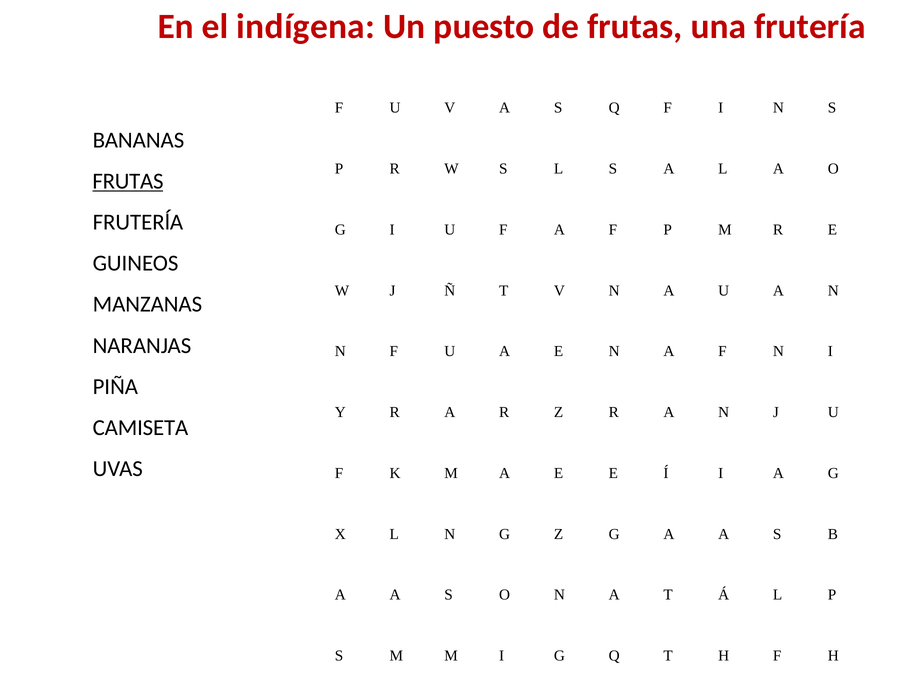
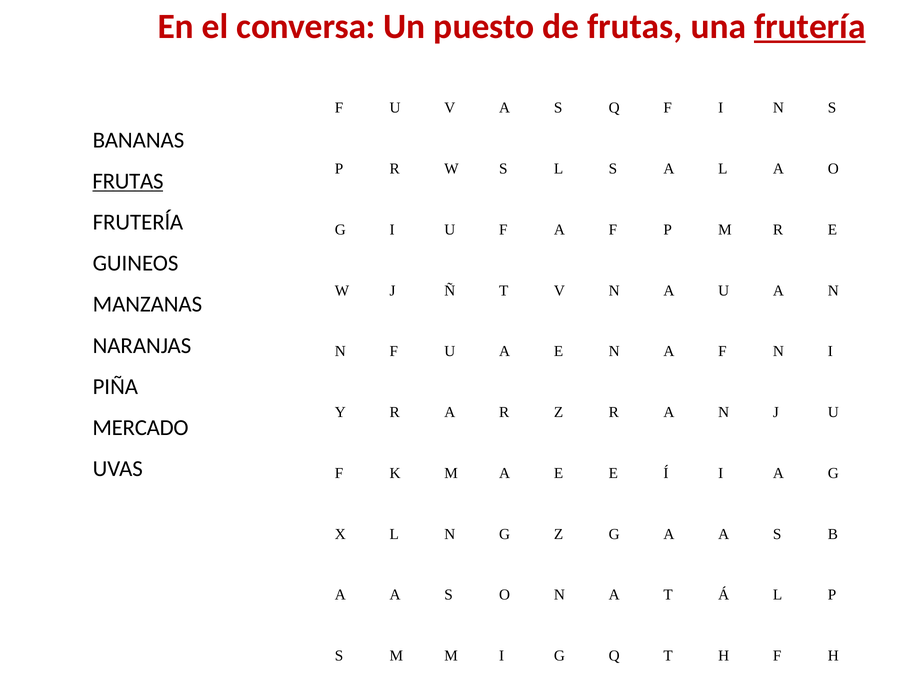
indígena: indígena -> conversa (306, 27)
frutería underline: none -> present (810, 27)
CAMISETA: CAMISETA -> MERCADO (141, 428)
